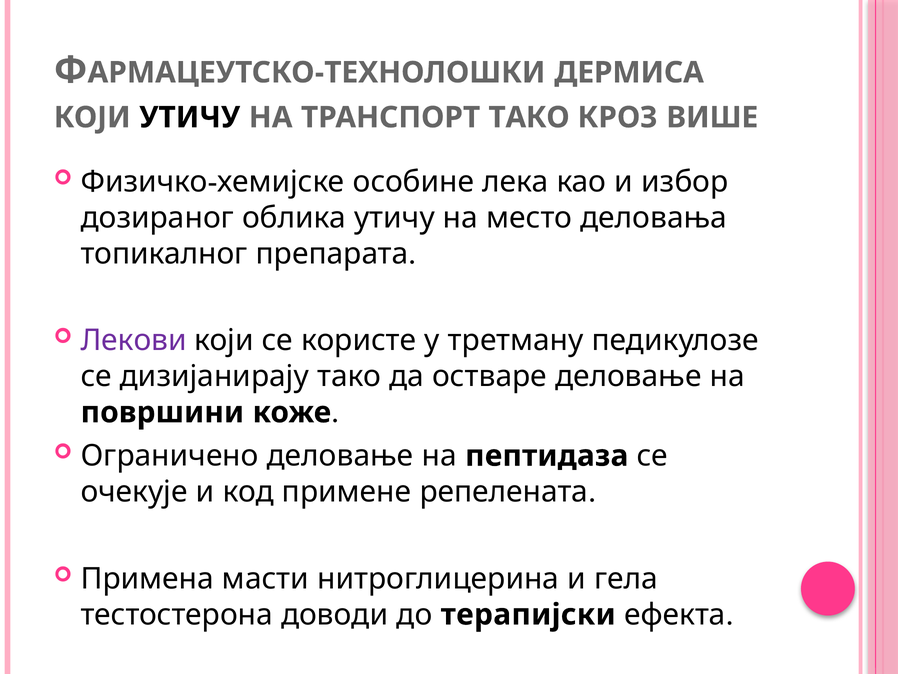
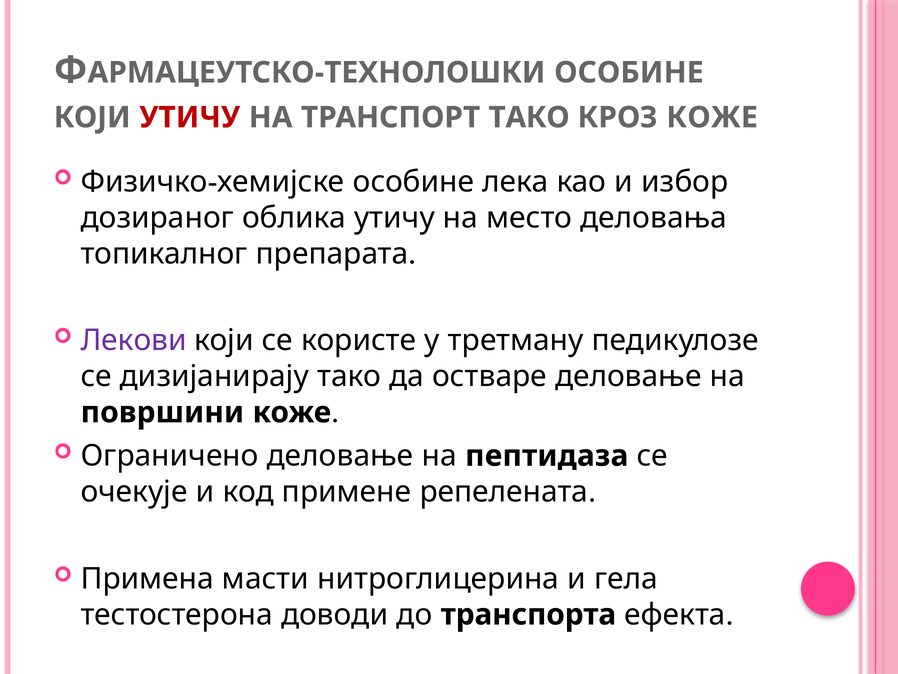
ДЕРМИСА: ДЕРМИСА -> ОСОБИНЕ (629, 73)
УТИЧУ colour: black -> red (190, 117)
КРОЗ ВИШЕ: ВИШЕ -> КОЖЕ (712, 117)
терапијски: терапијски -> транспорта (528, 614)
